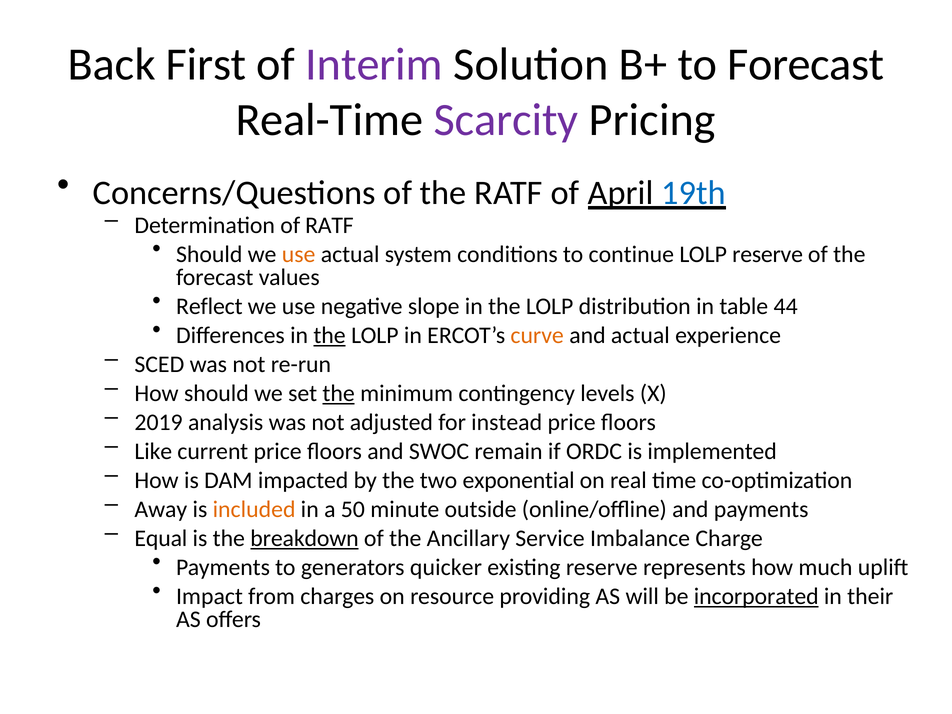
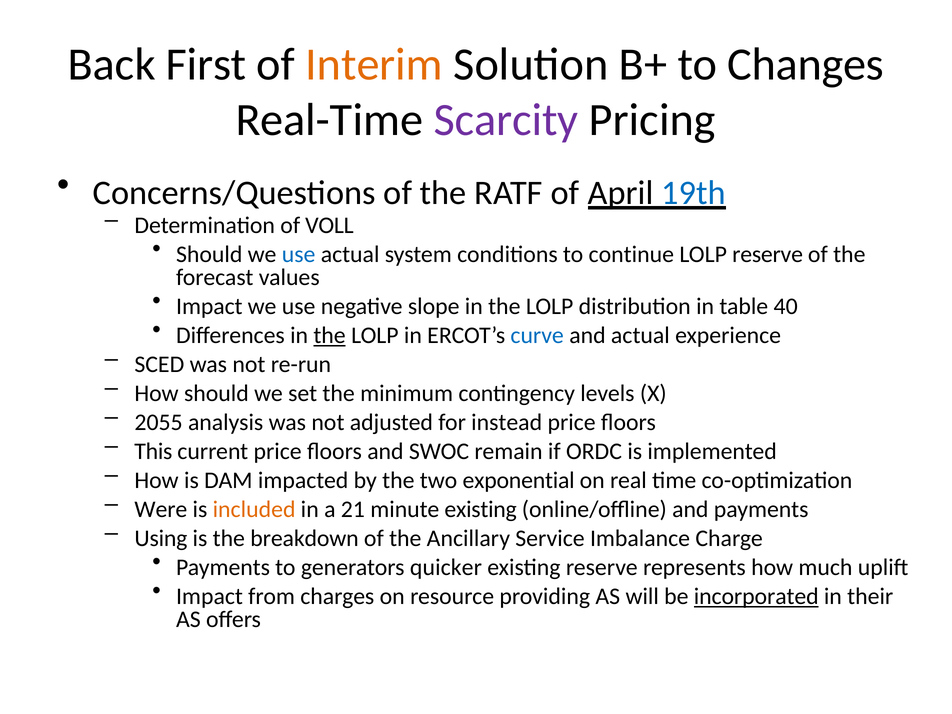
Interim colour: purple -> orange (374, 64)
to Forecast: Forecast -> Changes (806, 64)
of RATF: RATF -> VOLL (329, 225)
use colour: orange -> blue (299, 255)
Reflect: Reflect -> Impact (209, 306)
44: 44 -> 40 (786, 306)
curve colour: orange -> blue (537, 335)
the underline: present -> none (339, 393)
2019: 2019 -> 2055 (159, 422)
Like: Like -> This (153, 451)
Away: Away -> Were (161, 509)
50: 50 -> 21 (353, 509)
minute outside: outside -> existing (481, 509)
Equal: Equal -> Using (161, 538)
breakdown underline: present -> none (305, 538)
